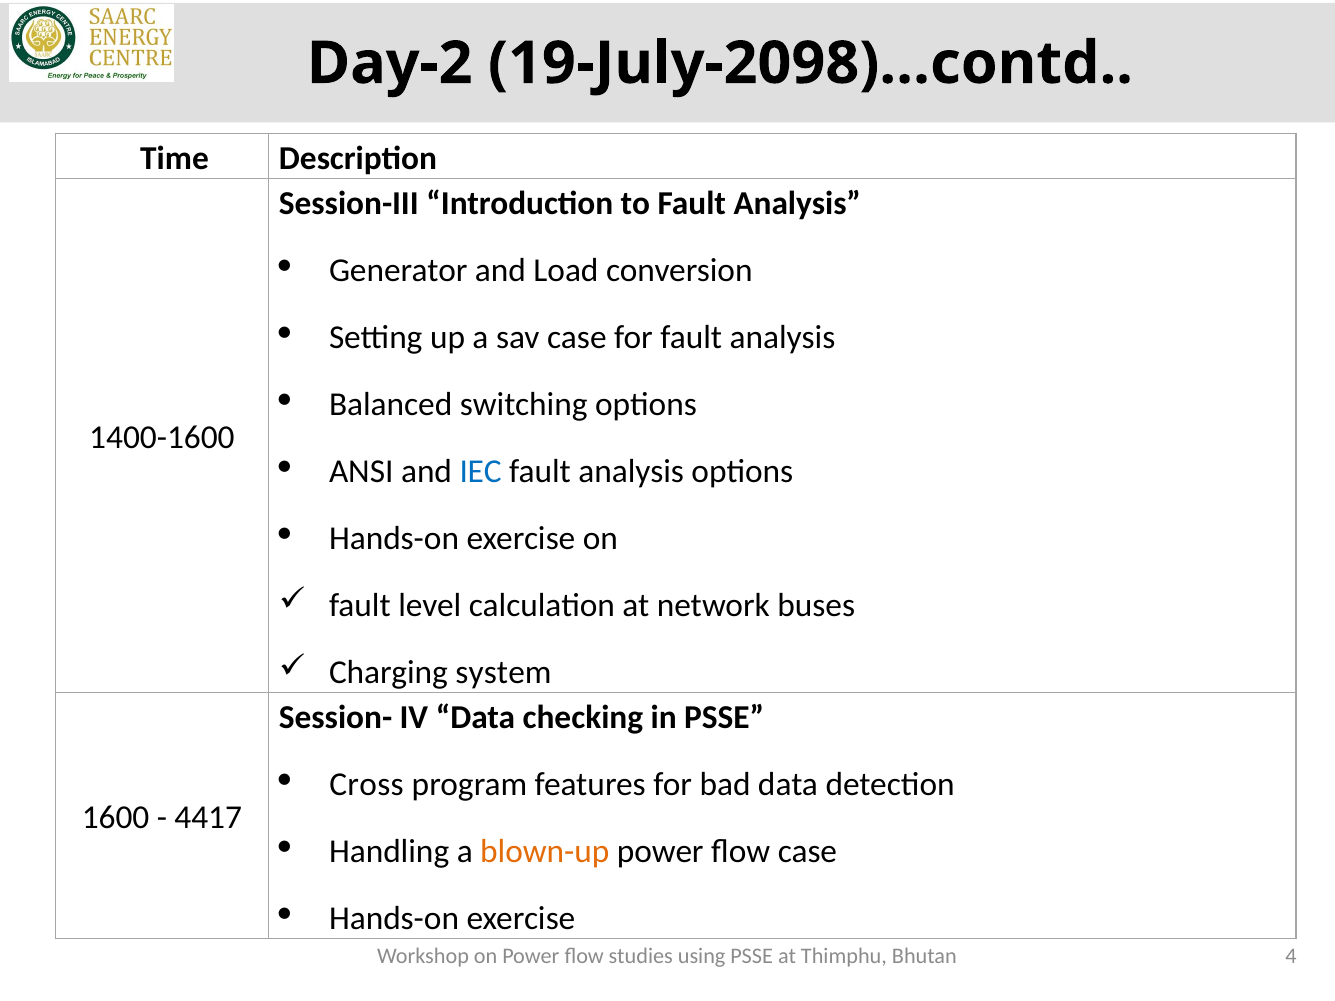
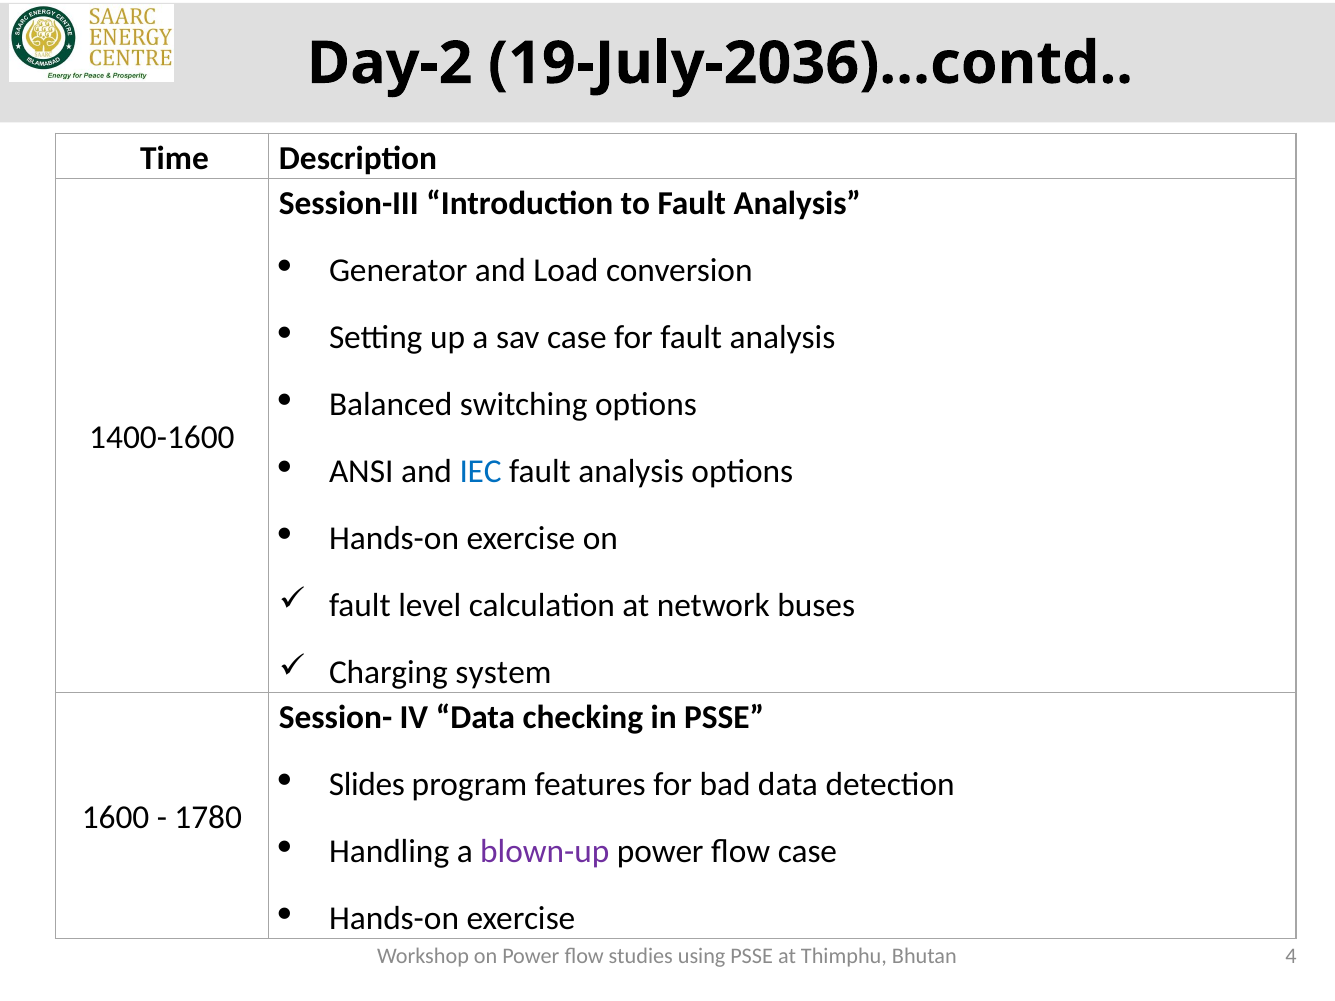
19-July-2098)…contd: 19-July-2098)…contd -> 19-July-2036)…contd (810, 63)
Cross: Cross -> Slides (367, 785)
4417: 4417 -> 1780 (208, 818)
blown-up colour: orange -> purple (545, 852)
